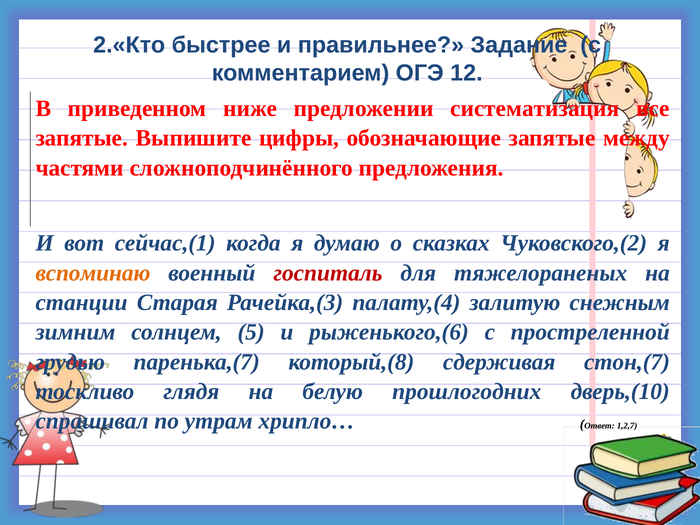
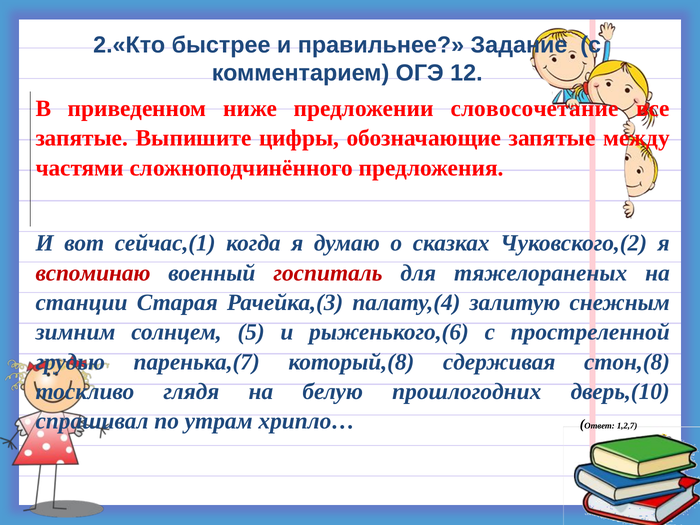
систематизация: систематизация -> словосочетание (535, 109)
вспоминаю colour: orange -> red (93, 273)
стон,(7: стон,(7 -> стон,(8 (627, 362)
